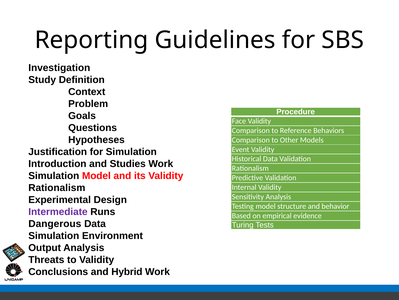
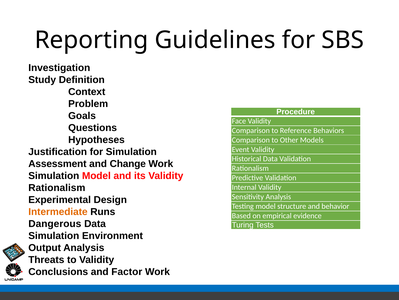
Introduction: Introduction -> Assessment (57, 163)
Studies: Studies -> Change (128, 163)
Intermediate colour: purple -> orange (58, 211)
Hybrid: Hybrid -> Factor (127, 271)
